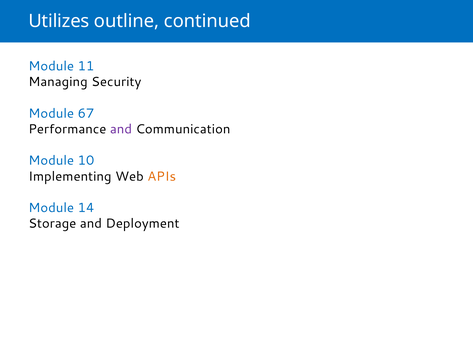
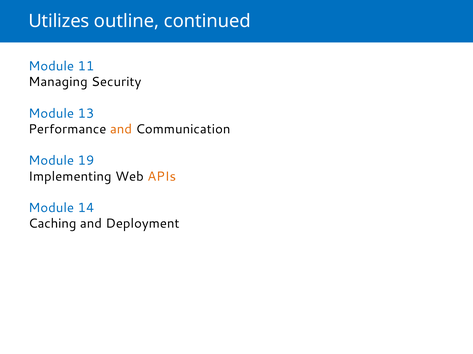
67: 67 -> 13 (86, 114)
and colour: purple -> orange (121, 129)
10: 10 -> 19 (86, 161)
Storage: Storage -> Caching (52, 224)
